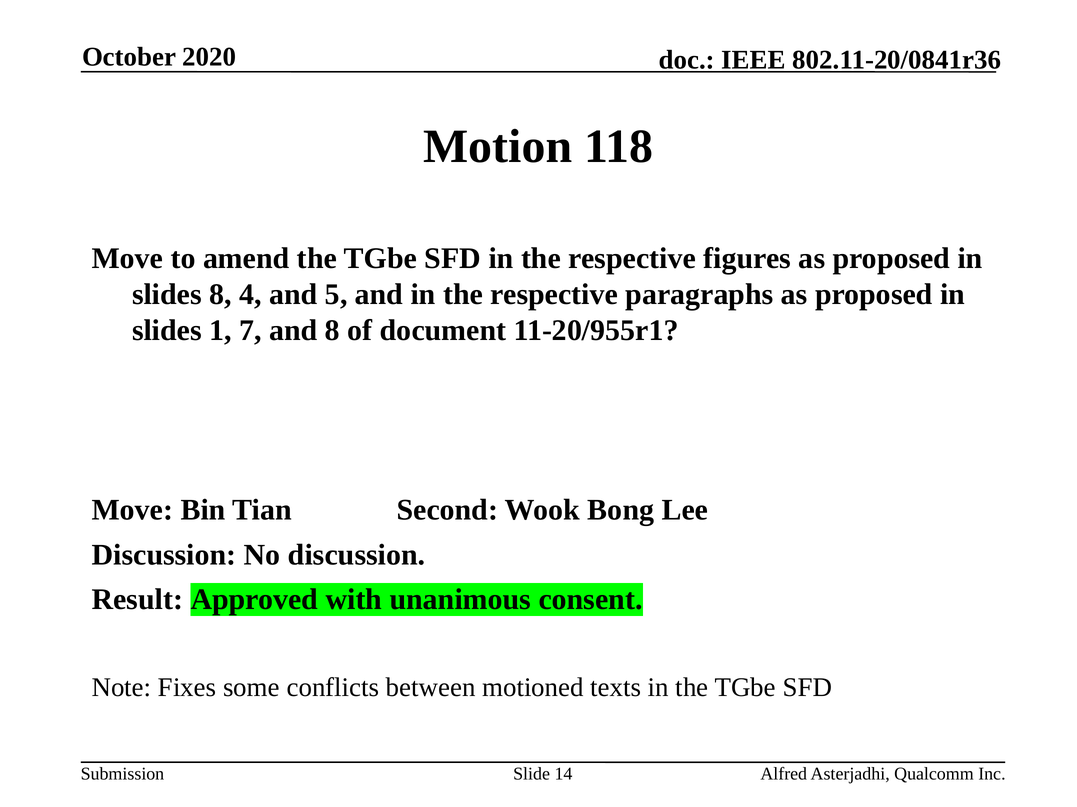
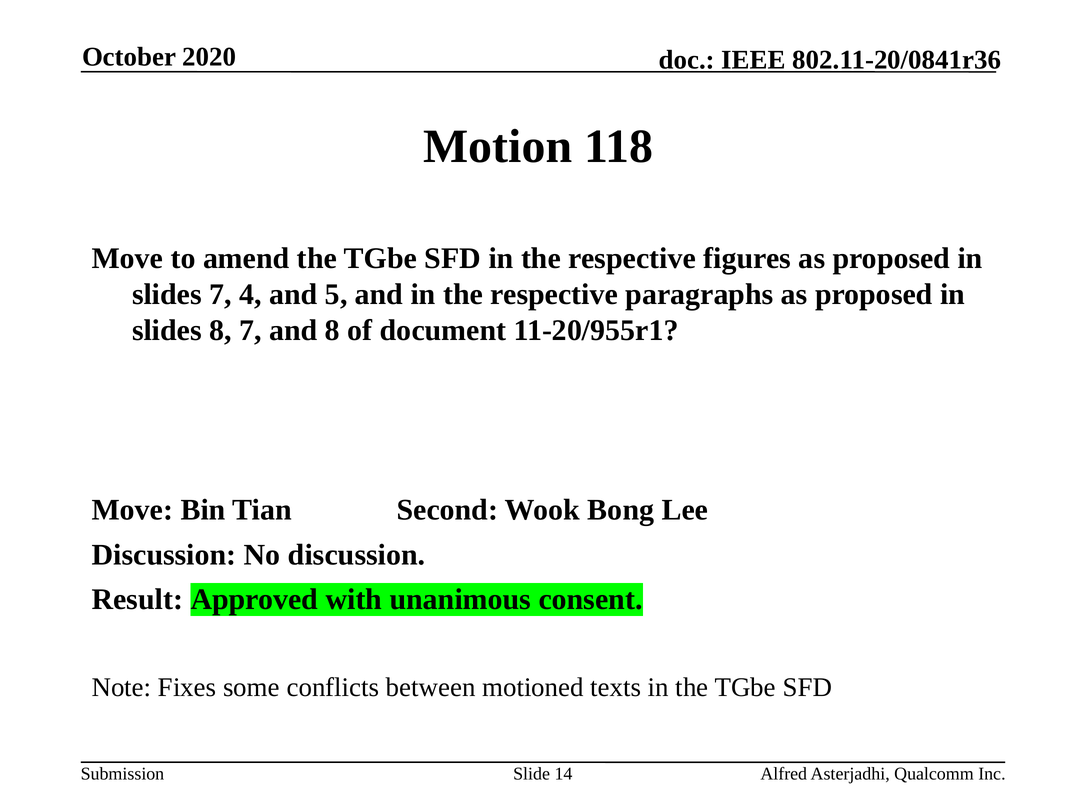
slides 8: 8 -> 7 (221, 295)
slides 1: 1 -> 8 (221, 331)
